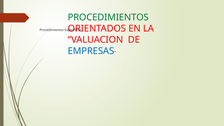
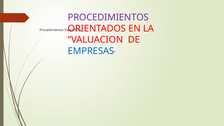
PROCEDIMIENTOS colour: green -> purple (108, 17)
